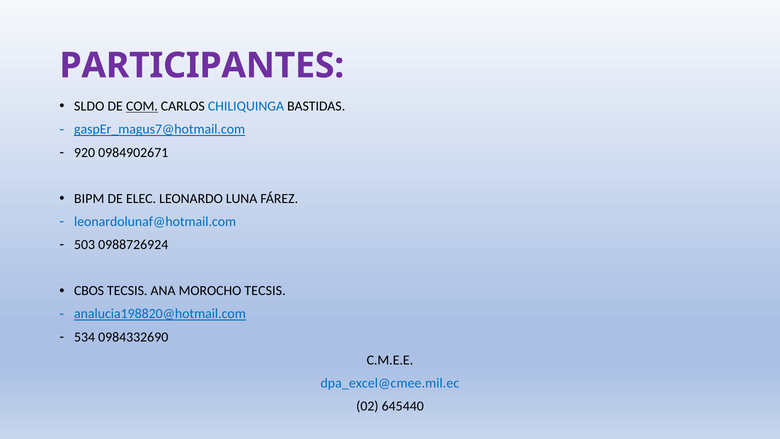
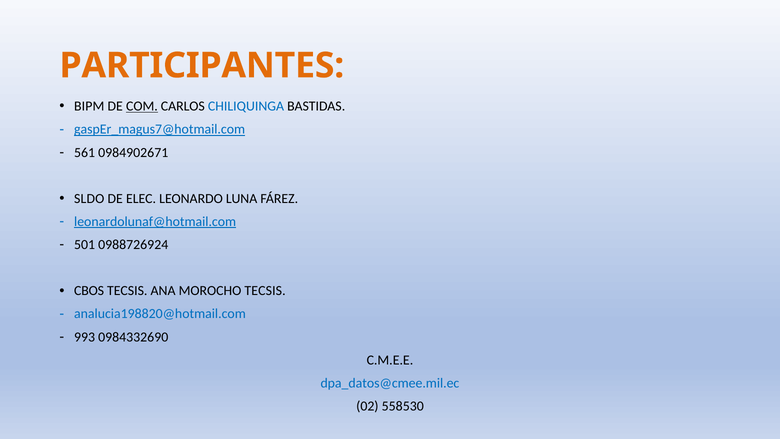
PARTICIPANTES colour: purple -> orange (202, 66)
SLDO: SLDO -> BIPM (89, 106)
920: 920 -> 561 (85, 152)
BIPM: BIPM -> SLDO (89, 198)
leonardolunaf@hotmail.com underline: none -> present (155, 222)
503: 503 -> 501 (85, 245)
analucia198820@hotmail.com underline: present -> none (160, 314)
534: 534 -> 993 (85, 337)
dpa_excel@cmee.mil.ec: dpa_excel@cmee.mil.ec -> dpa_datos@cmee.mil.ec (390, 383)
645440: 645440 -> 558530 (403, 406)
